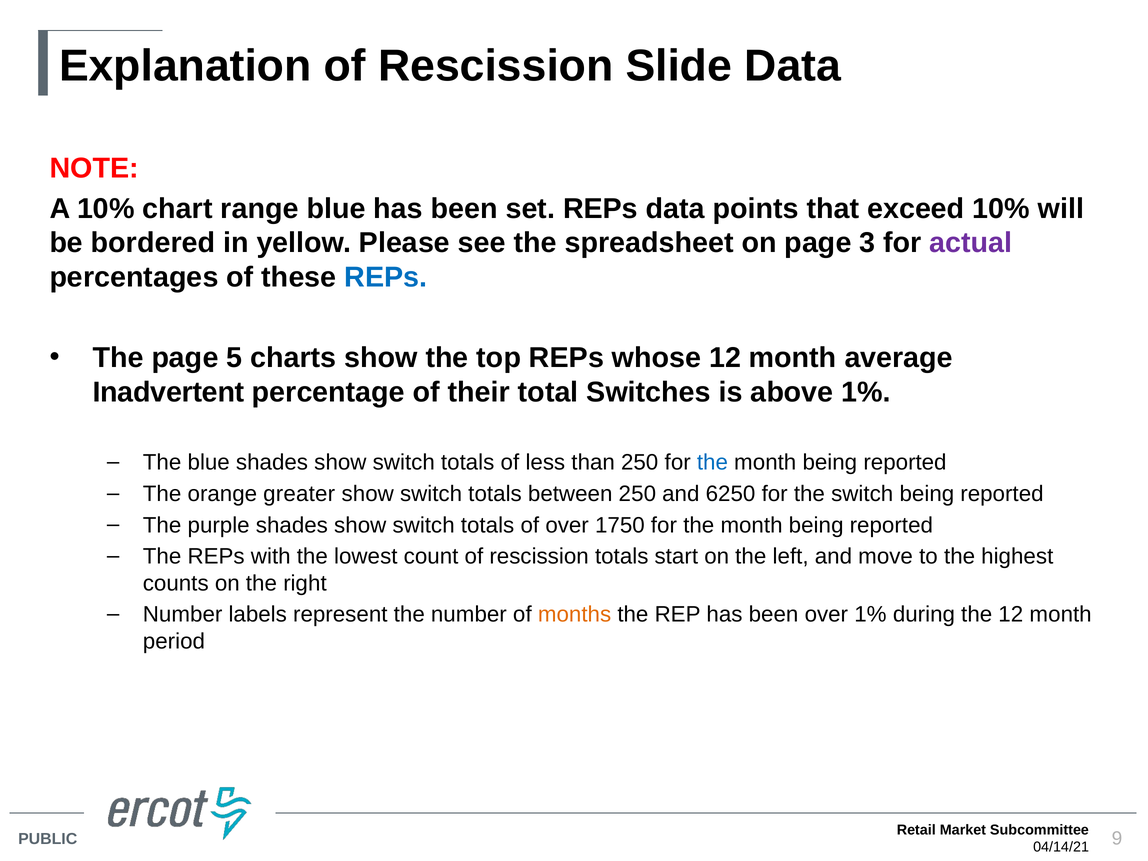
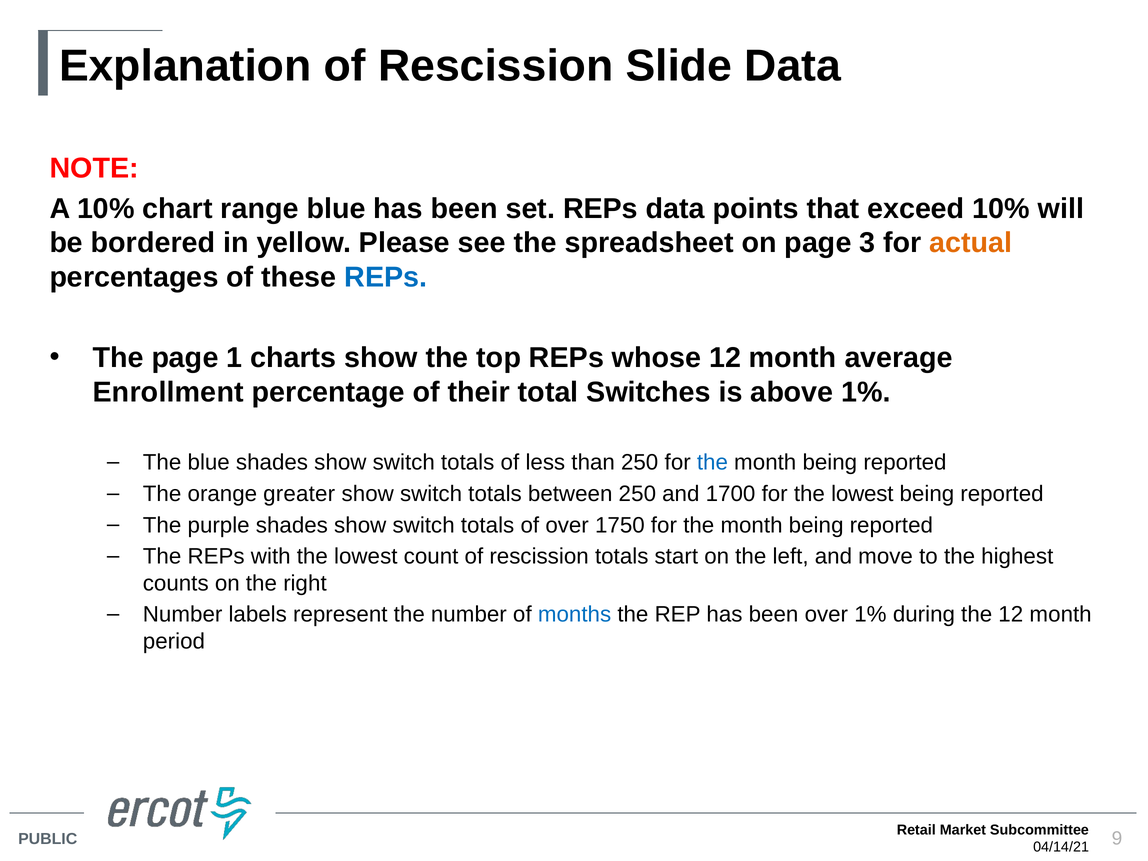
actual colour: purple -> orange (971, 243)
5: 5 -> 1 (234, 358)
Inadvertent: Inadvertent -> Enrollment (168, 392)
6250: 6250 -> 1700 (731, 494)
for the switch: switch -> lowest (862, 494)
months colour: orange -> blue (575, 614)
